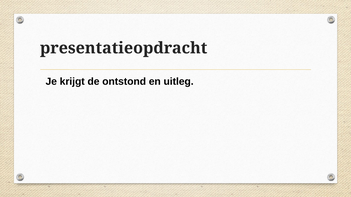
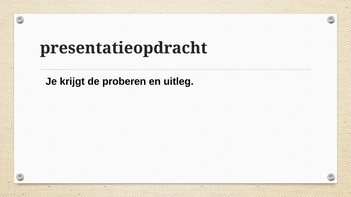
ontstond: ontstond -> proberen (124, 82)
